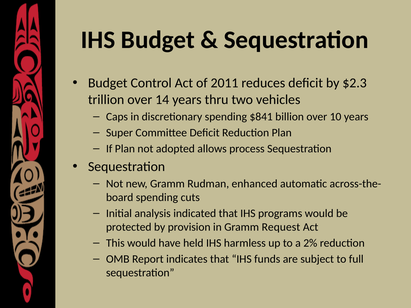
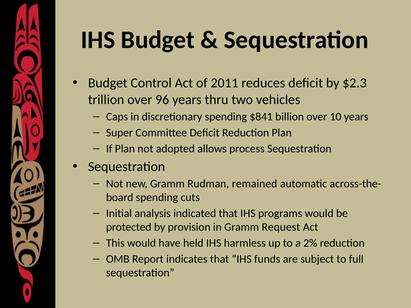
14: 14 -> 96 (162, 100)
enhanced: enhanced -> remained (255, 184)
